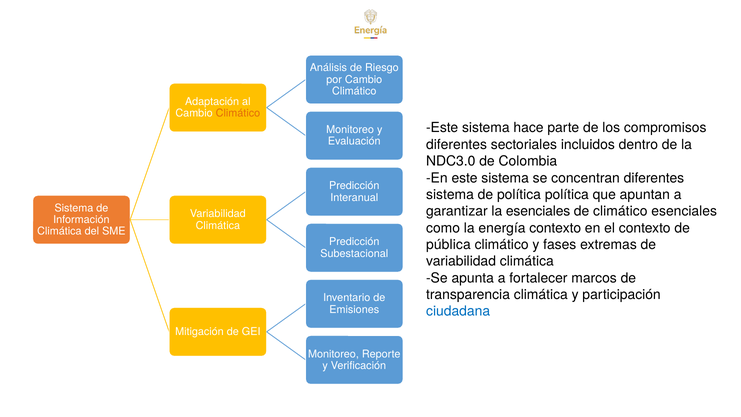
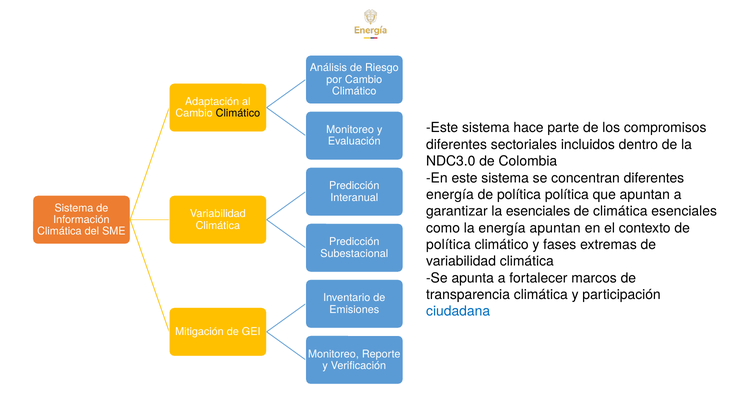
Climático colour: orange -> black (238, 113)
sistema: sistema -> energía (450, 195)
de climático: climático -> climática (620, 211)
energía contexto: contexto -> apuntan (555, 228)
pública: pública -> política (448, 245)
